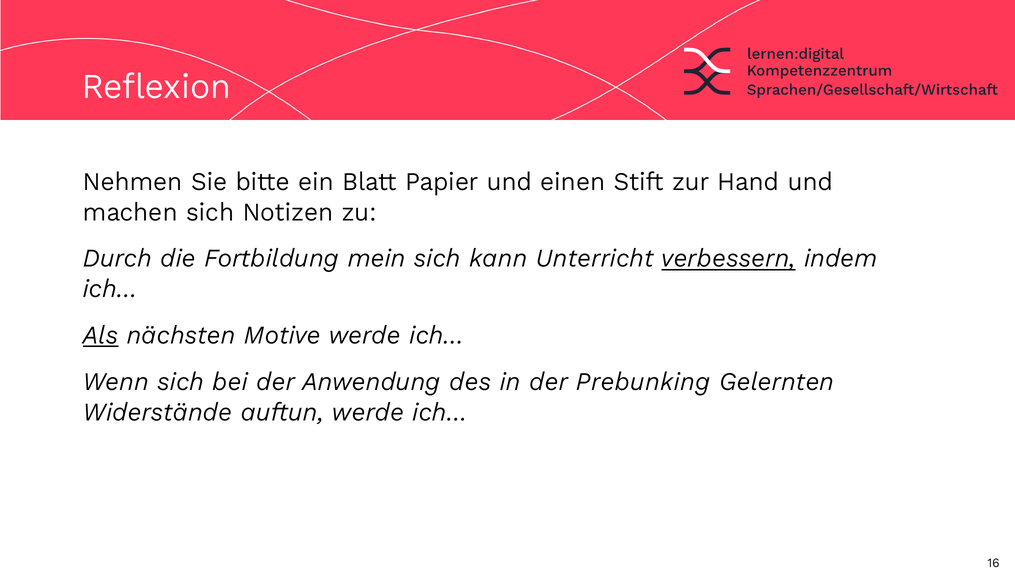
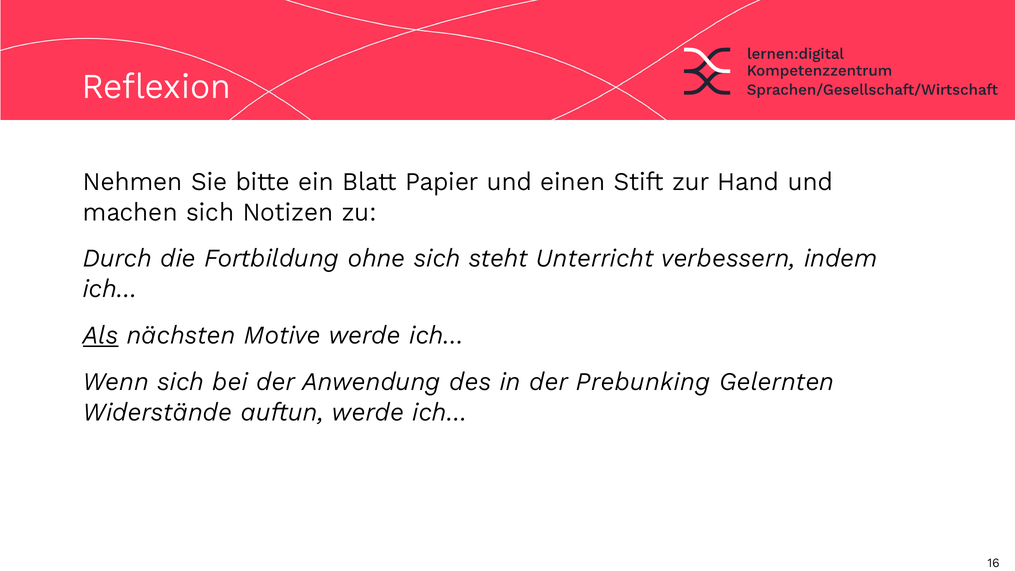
mein: mein -> ohne (377, 259)
kann: kann -> steht (498, 259)
verbessern underline: present -> none (728, 259)
